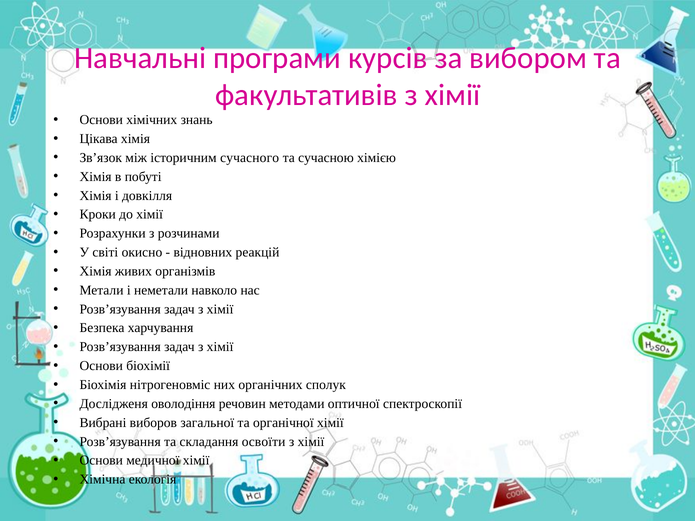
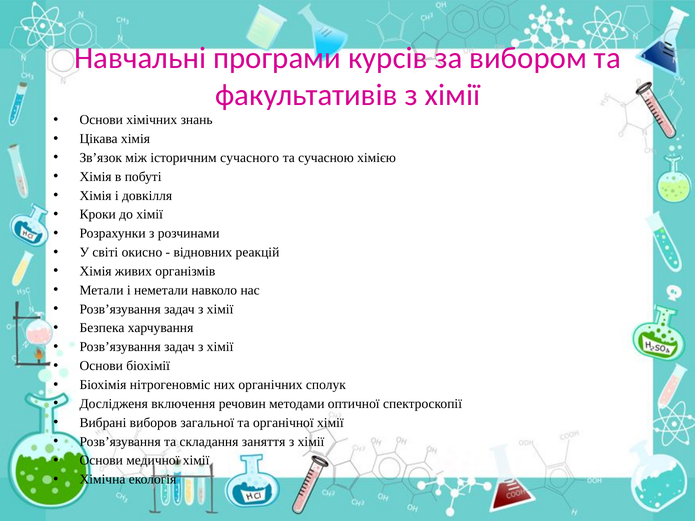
оволодіння: оволодіння -> включення (183, 404)
освоїти: освоїти -> заняття (264, 442)
